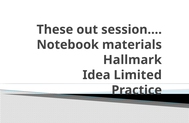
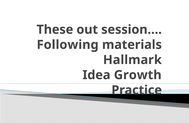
Notebook: Notebook -> Following (68, 45)
Limited: Limited -> Growth (138, 75)
